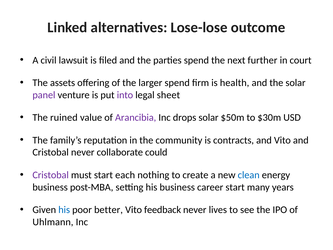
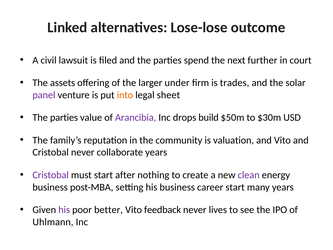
larger spend: spend -> under (177, 83)
health: health -> trades (235, 83)
into colour: purple -> orange (125, 95)
ruined: ruined -> parties (64, 117)
drops solar: solar -> build (209, 117)
contracts: contracts -> valuation (234, 140)
collaborate could: could -> years (156, 152)
each: each -> after (125, 175)
clean colour: blue -> purple (249, 175)
his colour: blue -> purple (64, 210)
